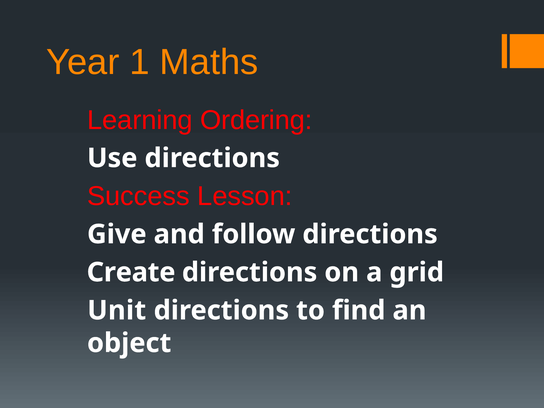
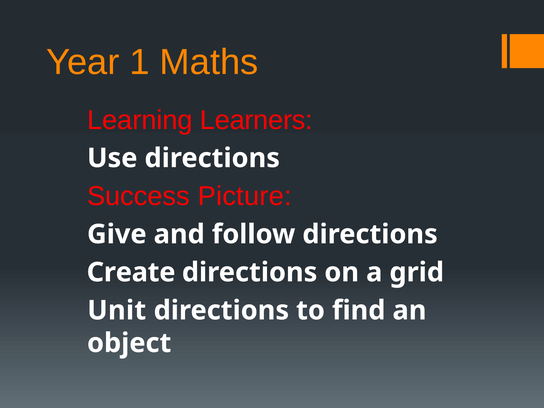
Ordering: Ordering -> Learners (256, 120)
Lesson: Lesson -> Picture (245, 196)
